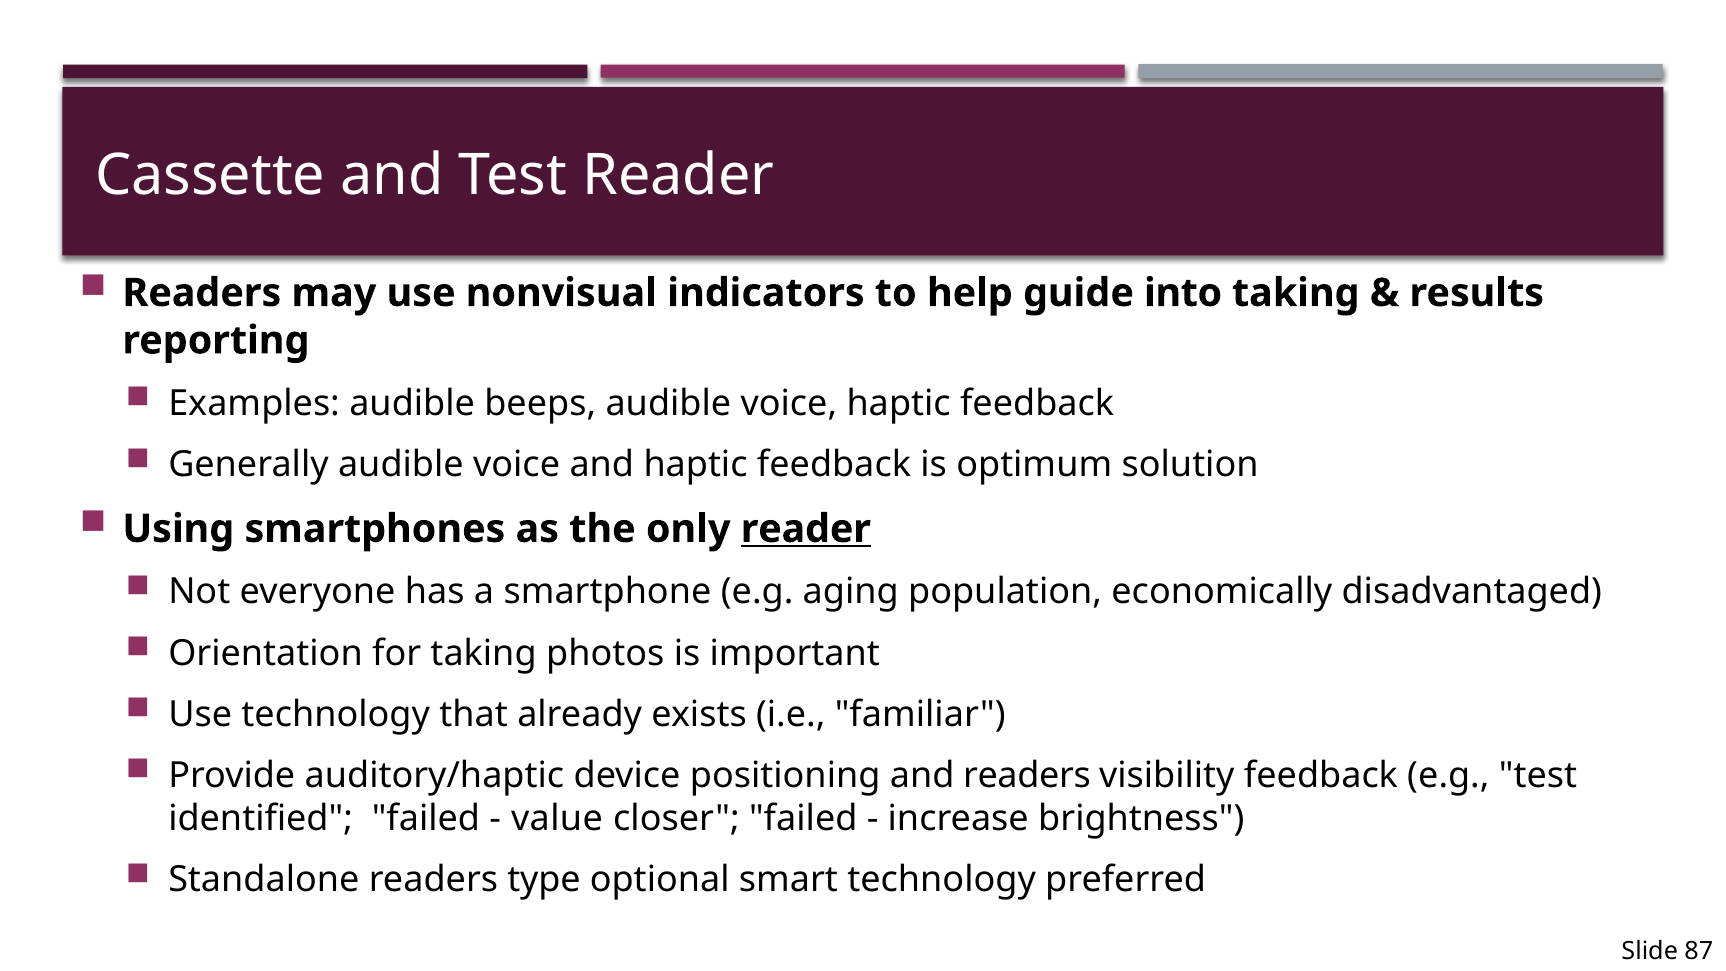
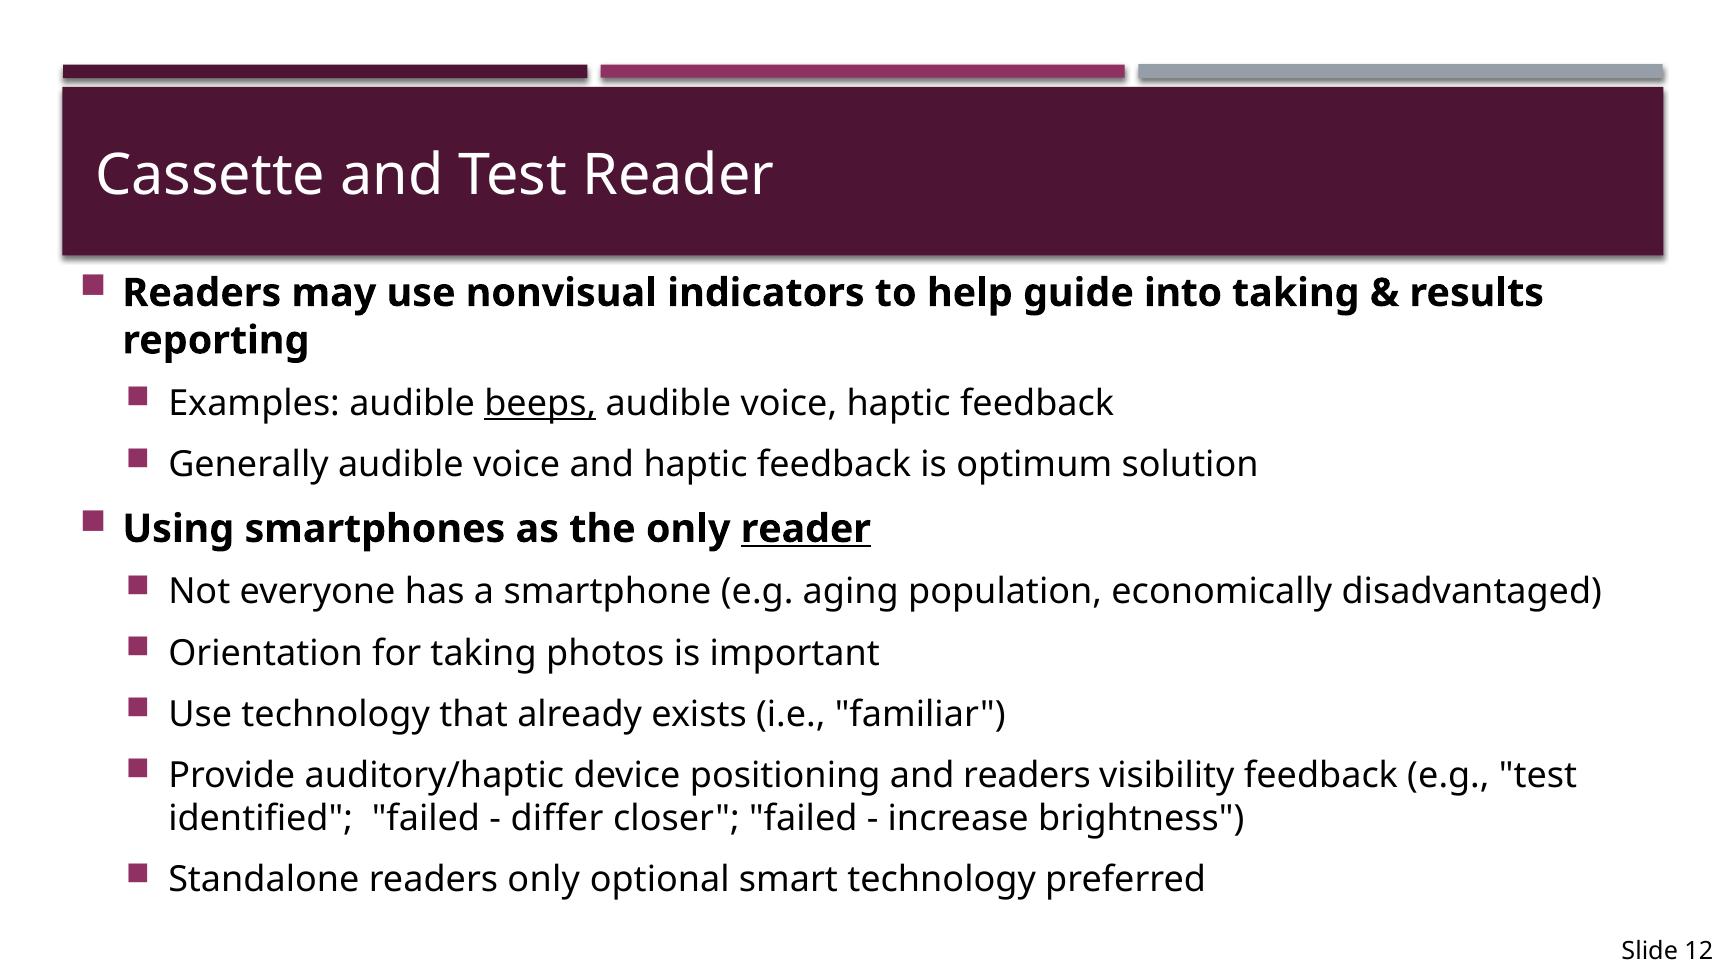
beeps underline: none -> present (540, 403)
value: value -> differ (557, 819)
readers type: type -> only (544, 880)
87: 87 -> 12 (1699, 951)
